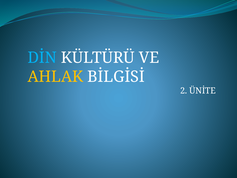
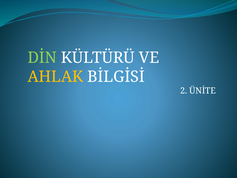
DİN colour: light blue -> light green (42, 58)
